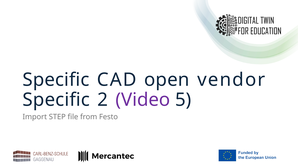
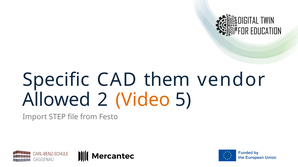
open: open -> them (167, 80)
Specific: Specific -> Allowed (56, 100)
Video colour: purple -> orange (143, 100)
